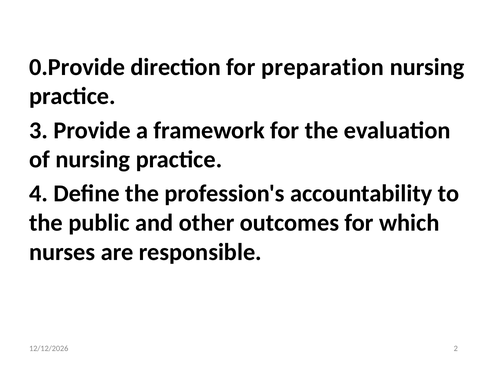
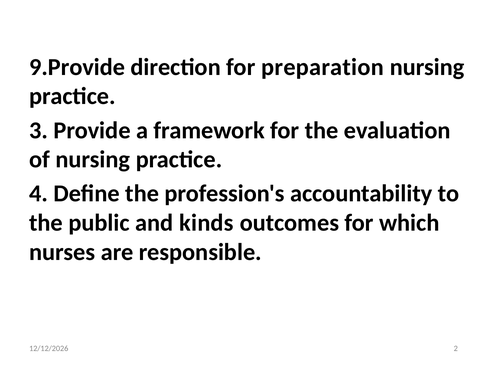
0.Provide: 0.Provide -> 9.Provide (77, 67)
other: other -> kinds (206, 223)
